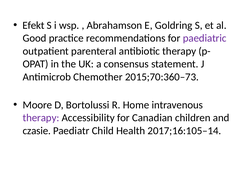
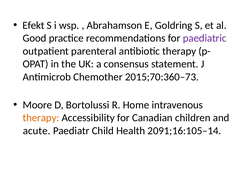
therapy colour: purple -> orange (41, 118)
czasie: czasie -> acute (37, 131)
2017;16:105–14: 2017;16:105–14 -> 2091;16:105–14 (184, 131)
